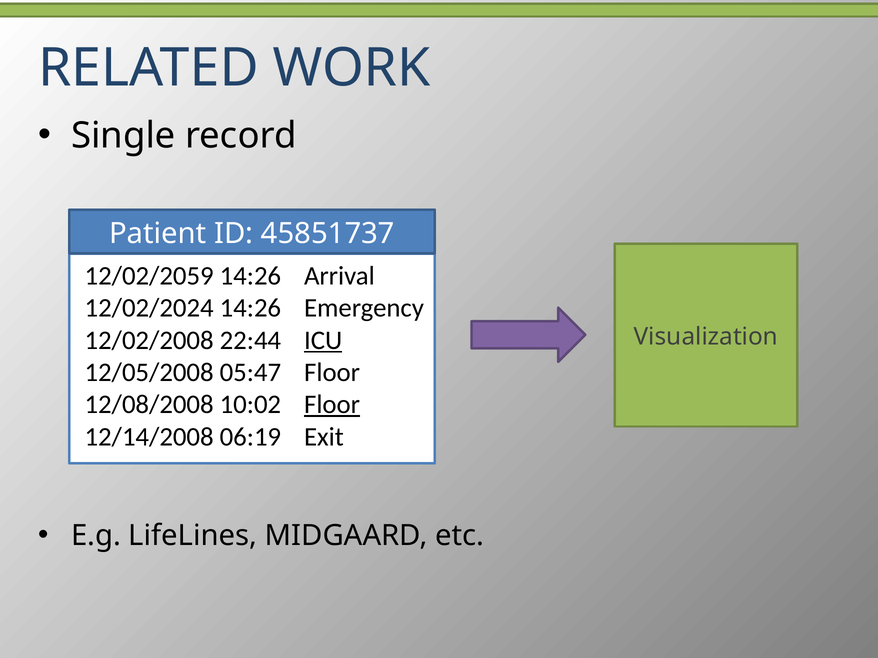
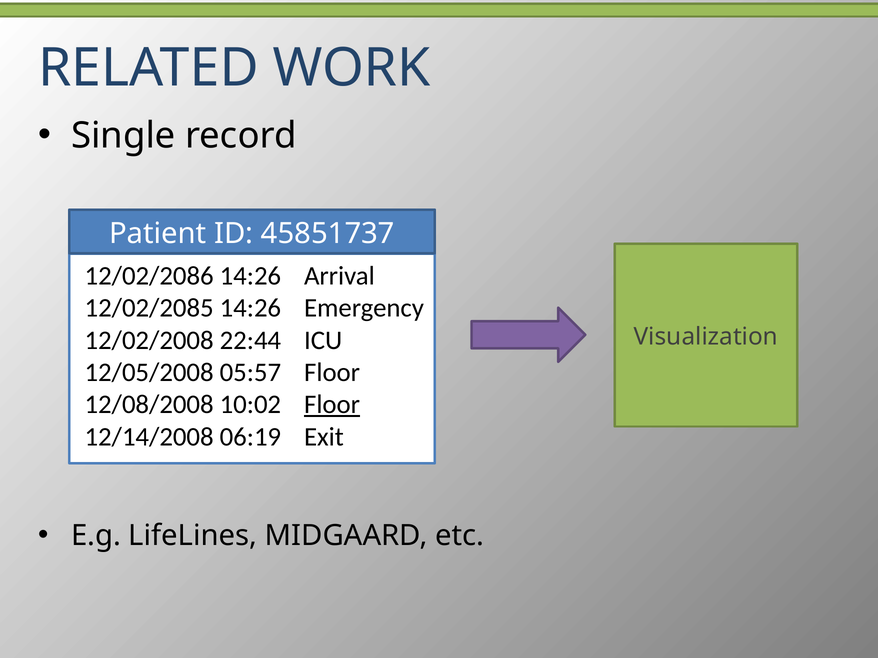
12/02/2059: 12/02/2059 -> 12/02/2086 (149, 276)
12/02/2024: 12/02/2024 -> 12/02/2085 (149, 308)
ICU underline: present -> none (323, 340)
05:47: 05:47 -> 05:57 (250, 373)
